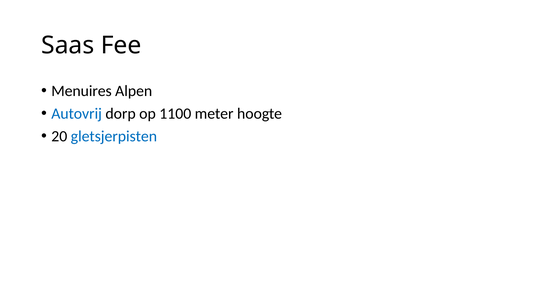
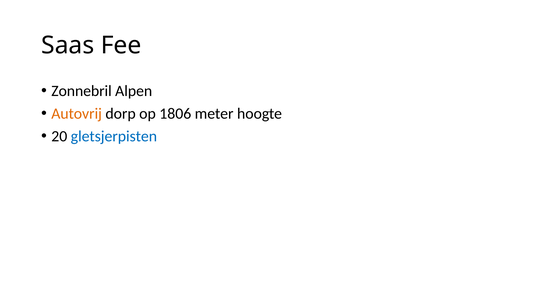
Menuires: Menuires -> Zonnebril (82, 91)
Autovrij colour: blue -> orange (77, 114)
1100: 1100 -> 1806 (175, 114)
